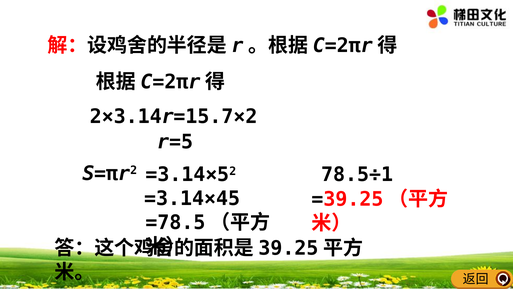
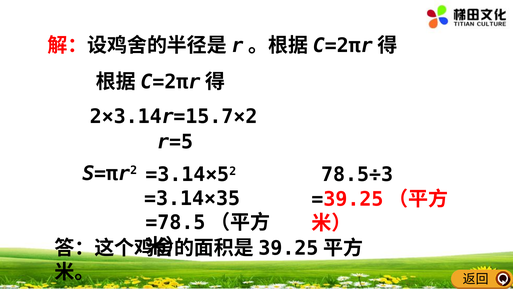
78.5÷1: 78.5÷1 -> 78.5÷3 (357, 174)
=3.14×45: =3.14×45 -> =3.14×35 (192, 198)
